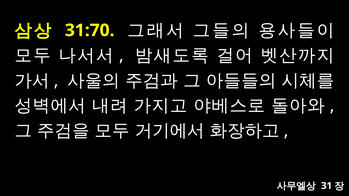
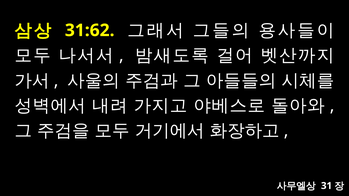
31:70: 31:70 -> 31:62 (90, 30)
